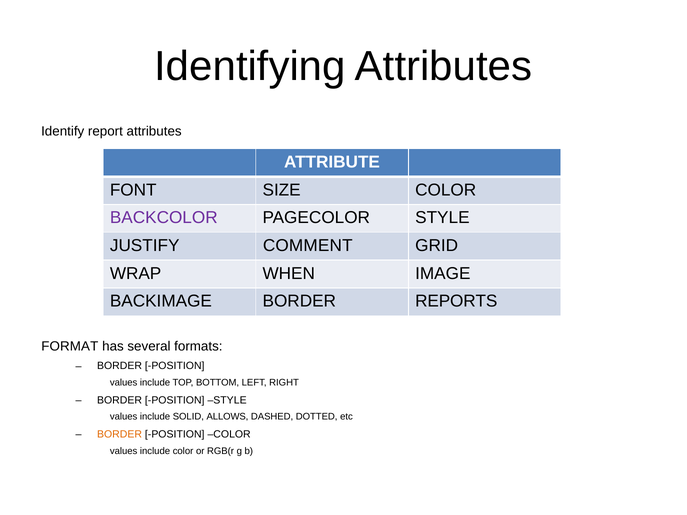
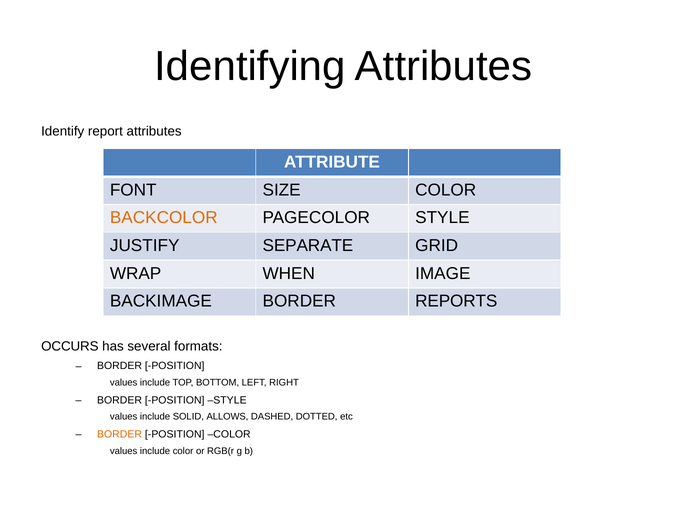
BACKCOLOR colour: purple -> orange (164, 218)
COMMENT: COMMENT -> SEPARATE (308, 246)
FORMAT: FORMAT -> OCCURS (70, 347)
